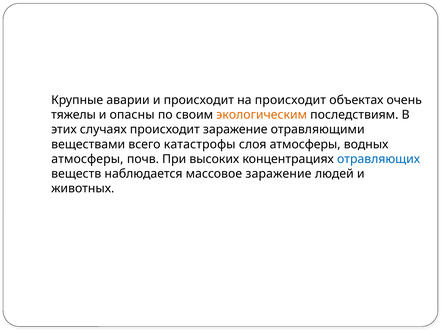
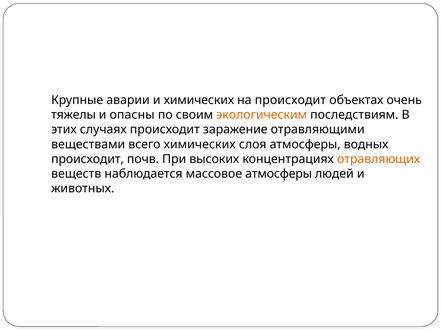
и происходит: происходит -> химических (199, 100)
всего катастрофы: катастрофы -> химических (200, 144)
атмосферы: атмосферы -> происходит (87, 159)
отравляющих colour: blue -> orange (379, 159)
массовое заражение: заражение -> атмосферы (279, 174)
